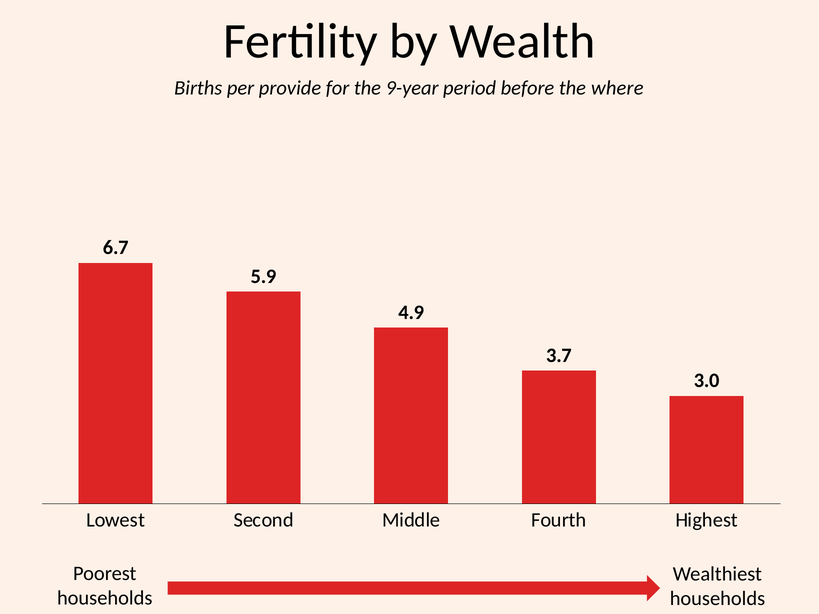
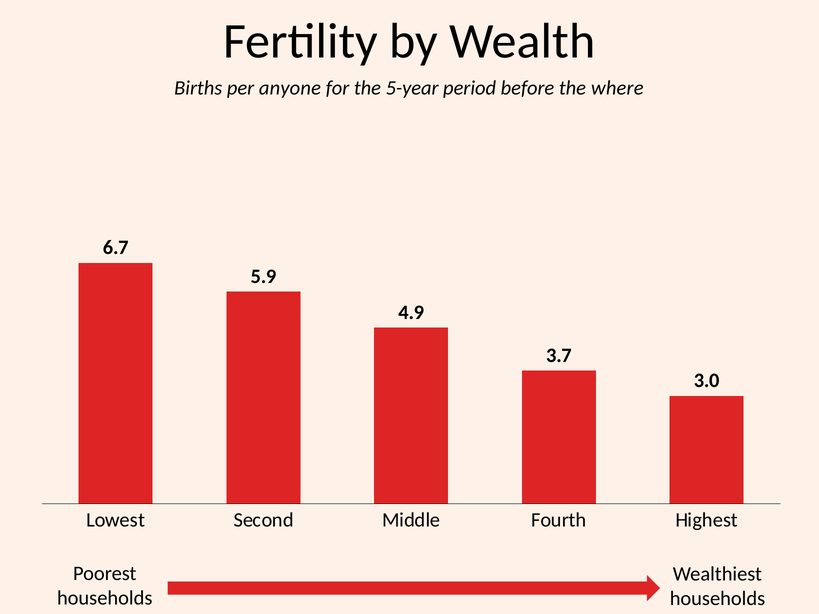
provide: provide -> anyone (290, 88)
9-year: 9-year -> 5-year (412, 88)
